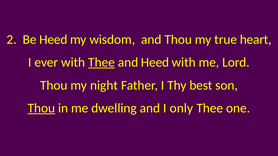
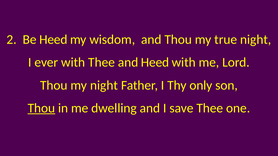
true heart: heart -> night (256, 40)
Thee underline: present -> none (102, 62)
best: best -> only (201, 85)
only: only -> save (181, 108)
